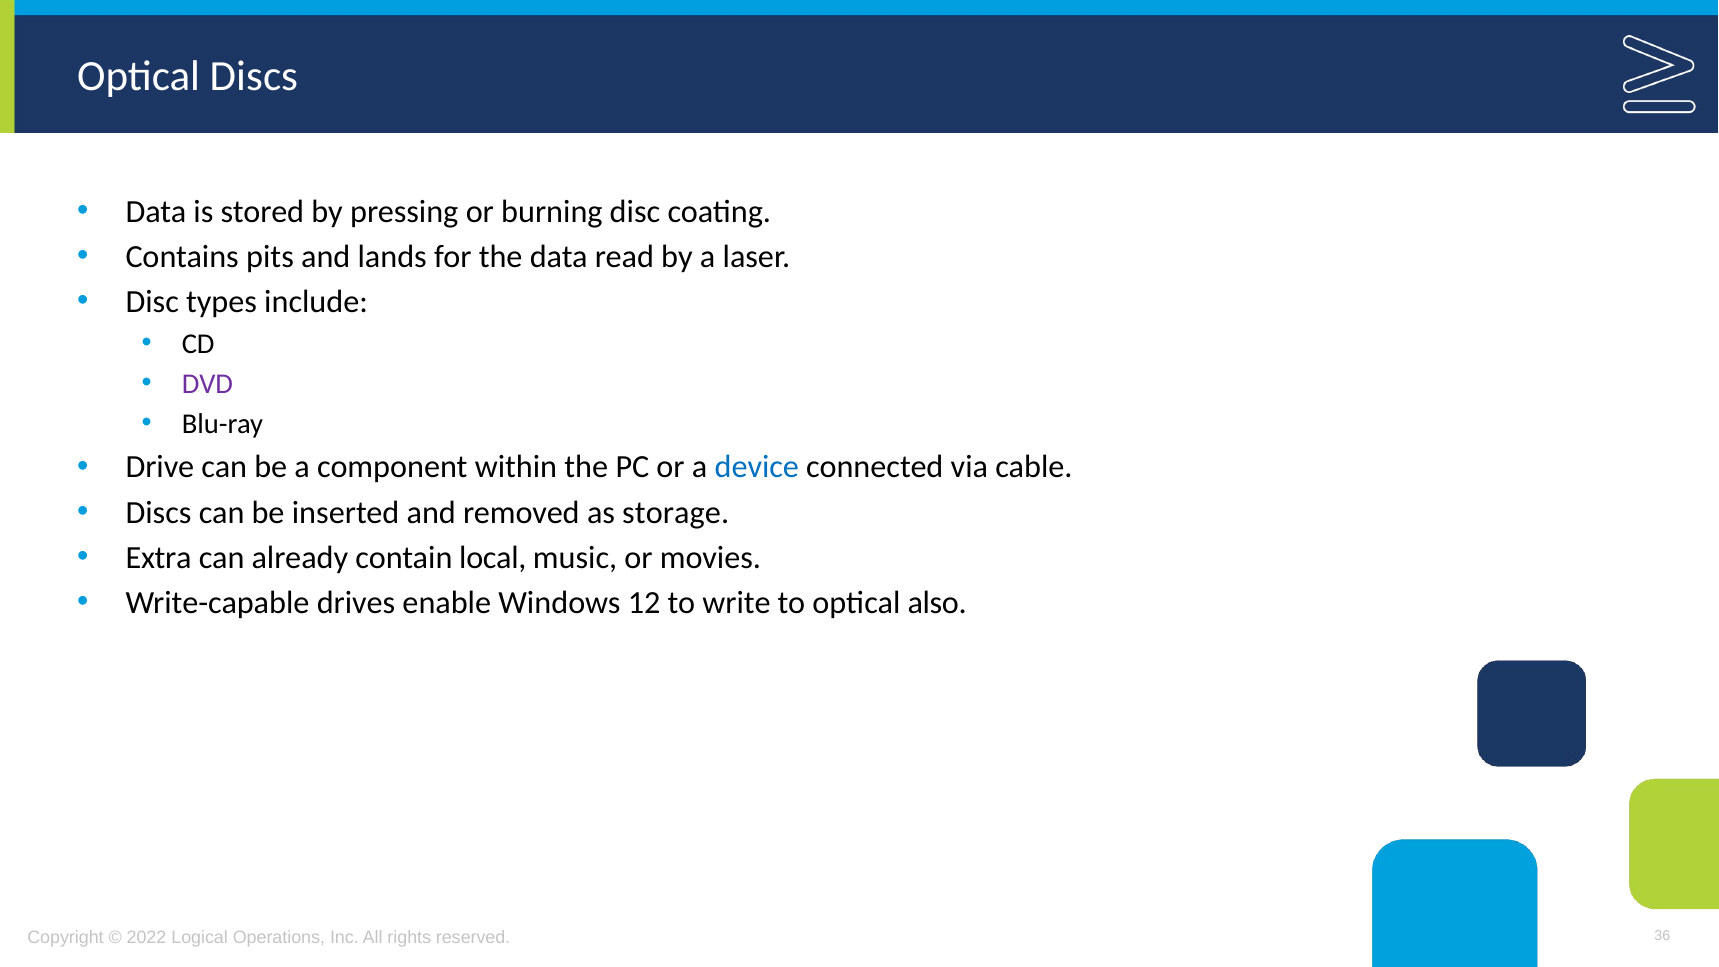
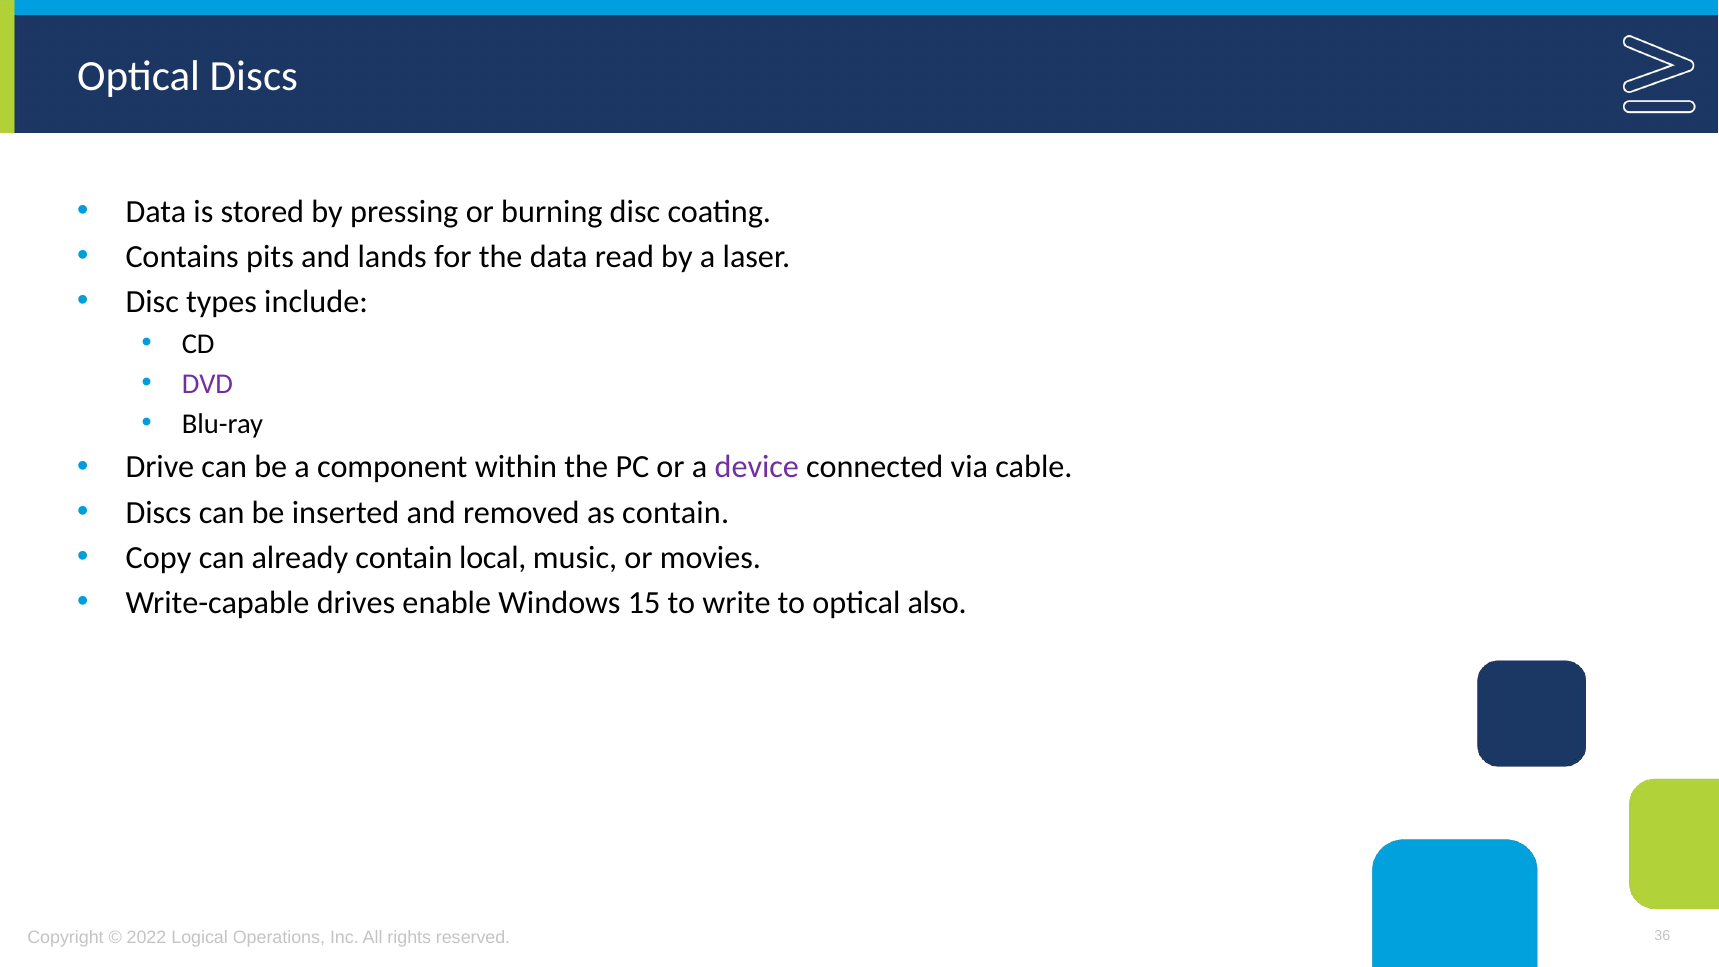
device colour: blue -> purple (757, 467)
as storage: storage -> contain (676, 512)
Extra: Extra -> Copy (158, 558)
12: 12 -> 15 (644, 603)
